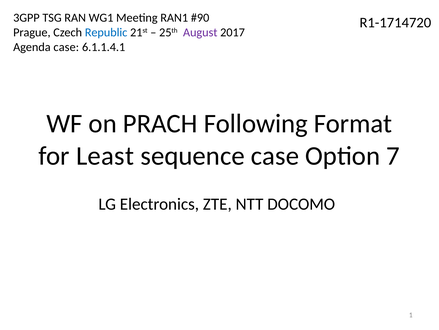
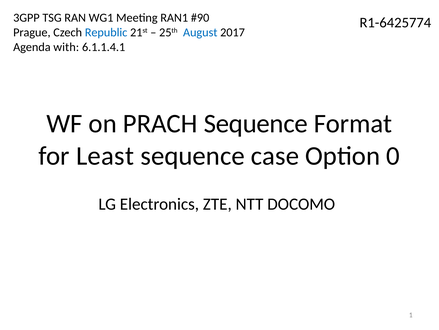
R1-1714720: R1-1714720 -> R1-6425774 (395, 23)
August colour: purple -> blue (200, 32)
Agenda case: case -> with (66, 47)
PRACH Following: Following -> Sequence (256, 123)
7: 7 -> 0 (393, 156)
